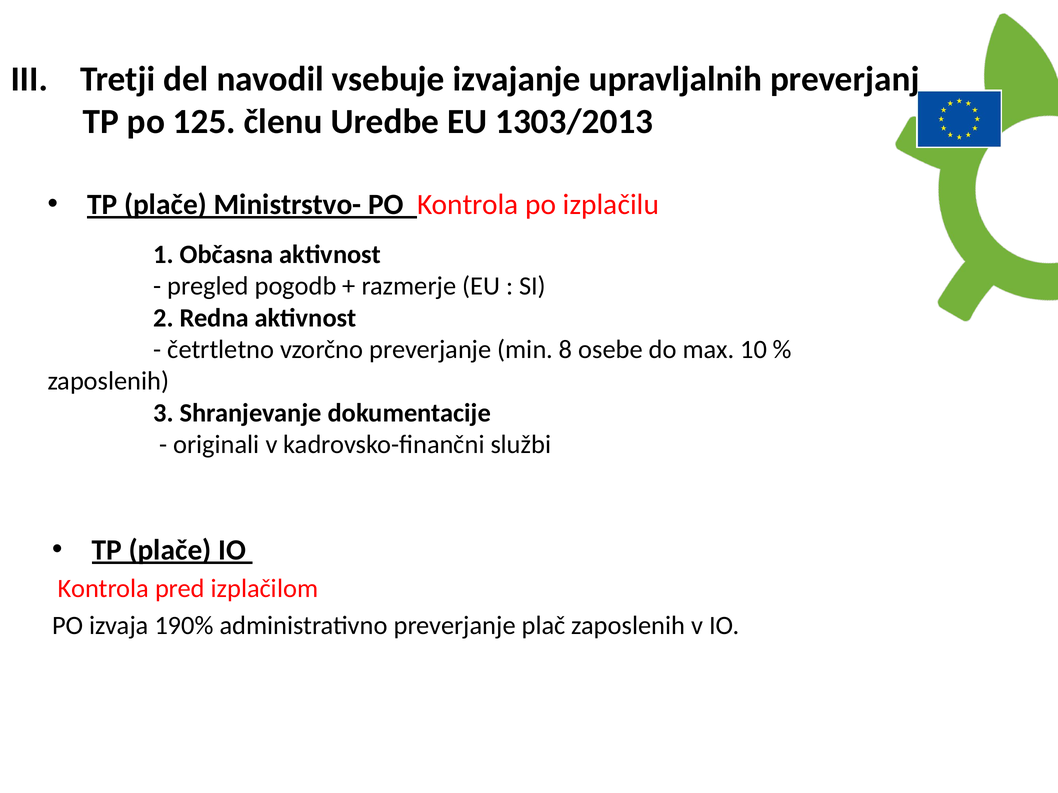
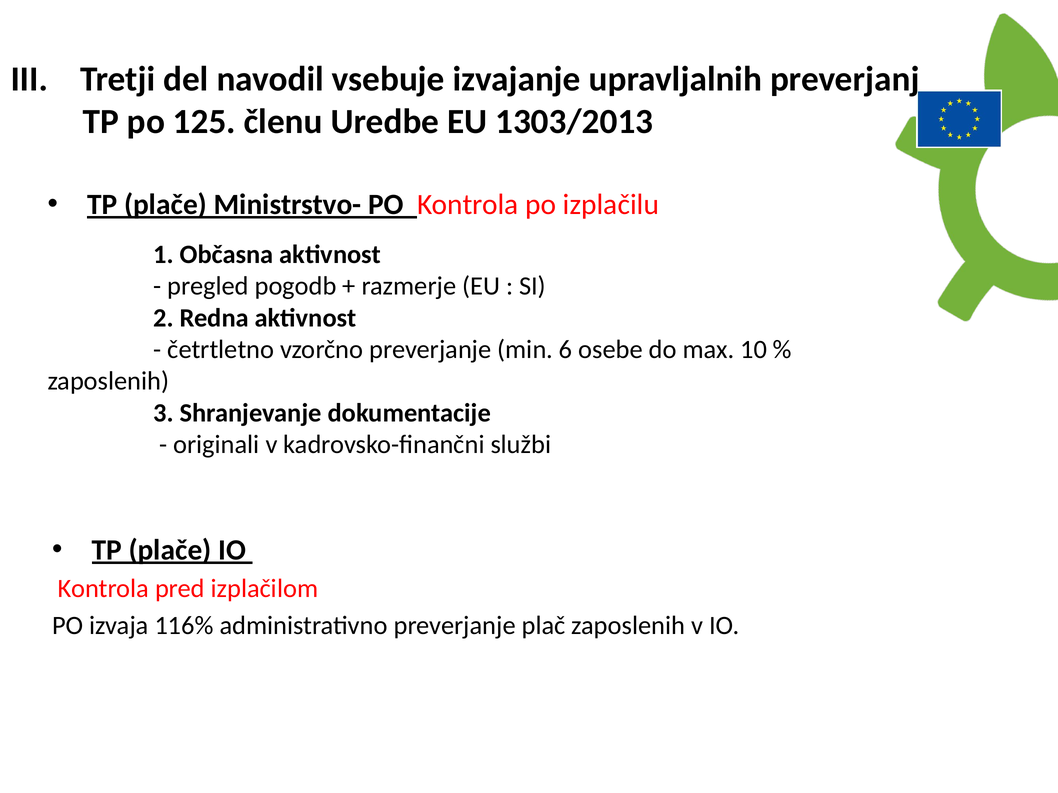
8: 8 -> 6 (566, 350)
190%: 190% -> 116% (184, 626)
